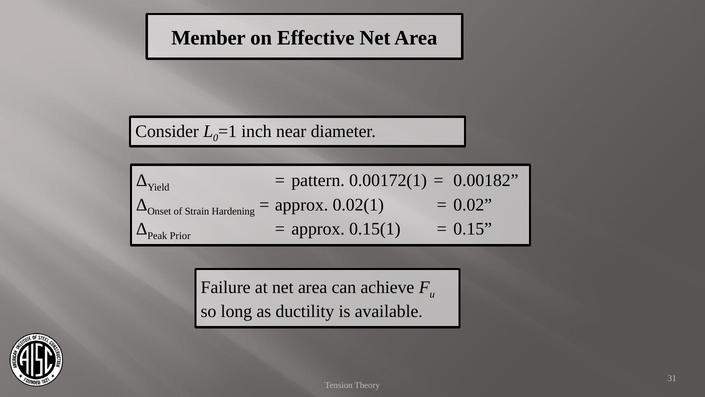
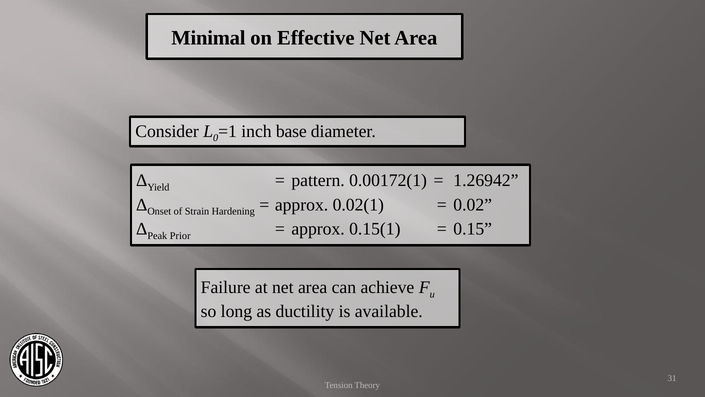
Member: Member -> Minimal (208, 38)
near: near -> base (291, 131)
0.00182: 0.00182 -> 1.26942 (486, 180)
